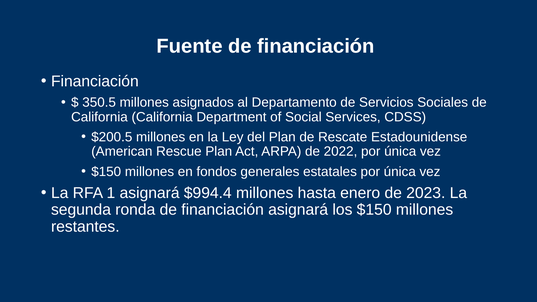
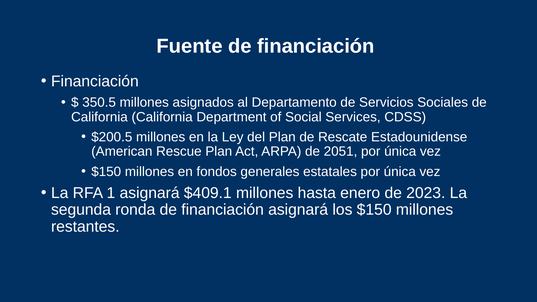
2022: 2022 -> 2051 (341, 152)
$994.4: $994.4 -> $409.1 (208, 193)
